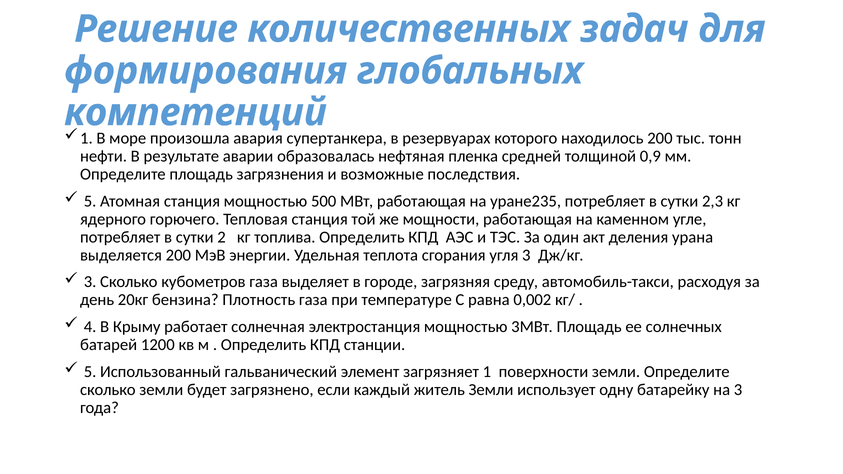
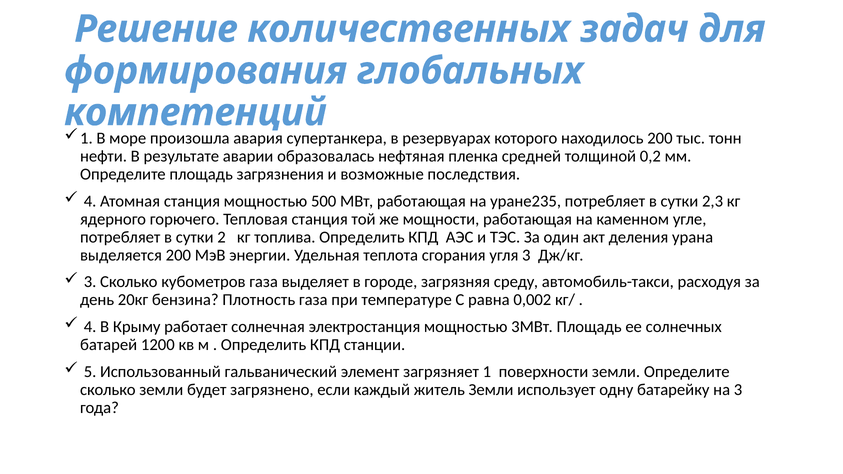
0,9: 0,9 -> 0,2 (650, 156)
5: 5 -> 4 (90, 201)
